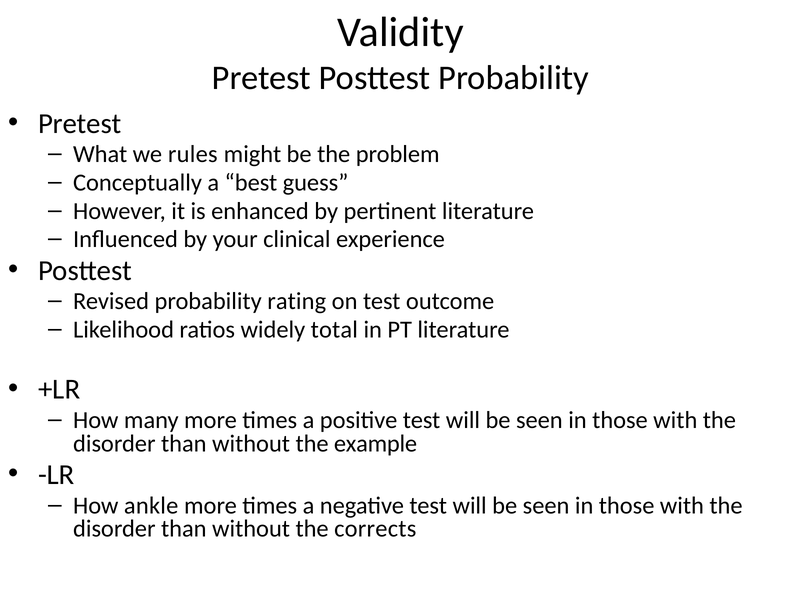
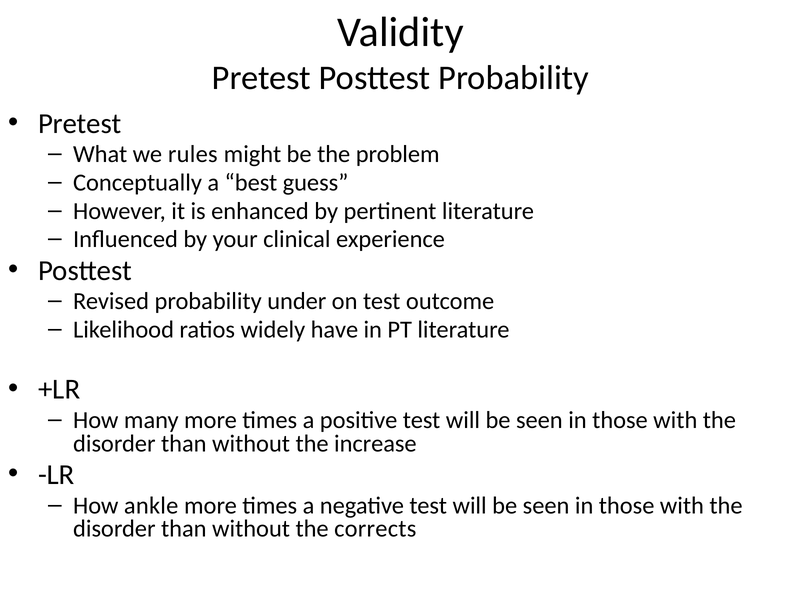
rating: rating -> under (297, 301)
total: total -> have (334, 330)
example: example -> increase (375, 443)
